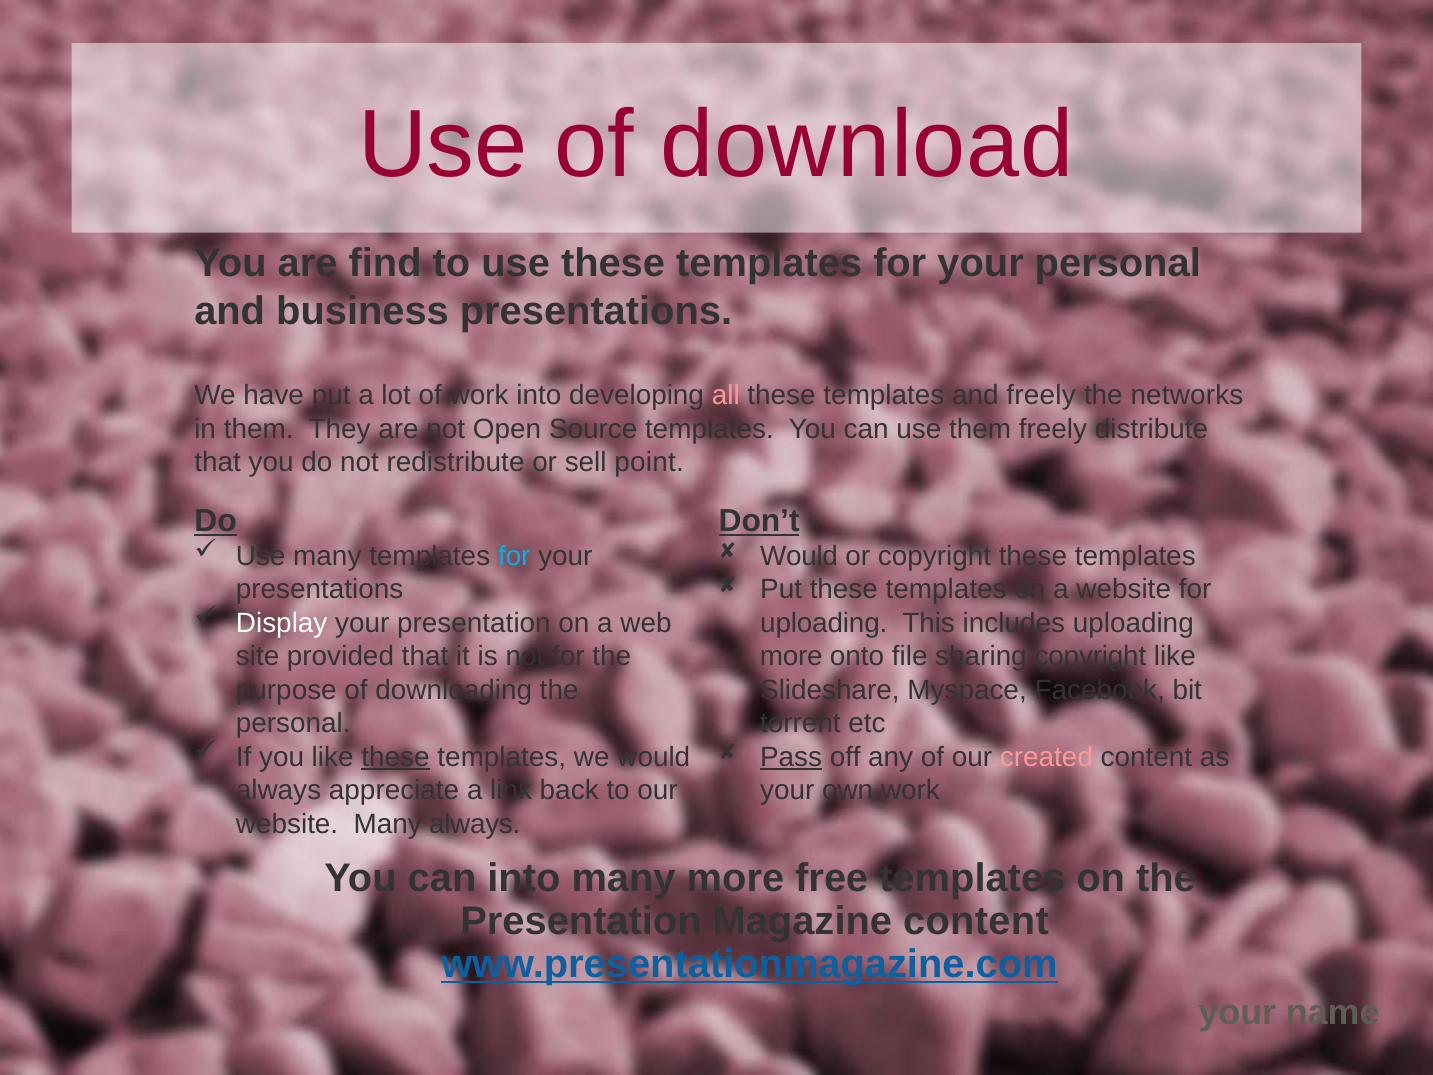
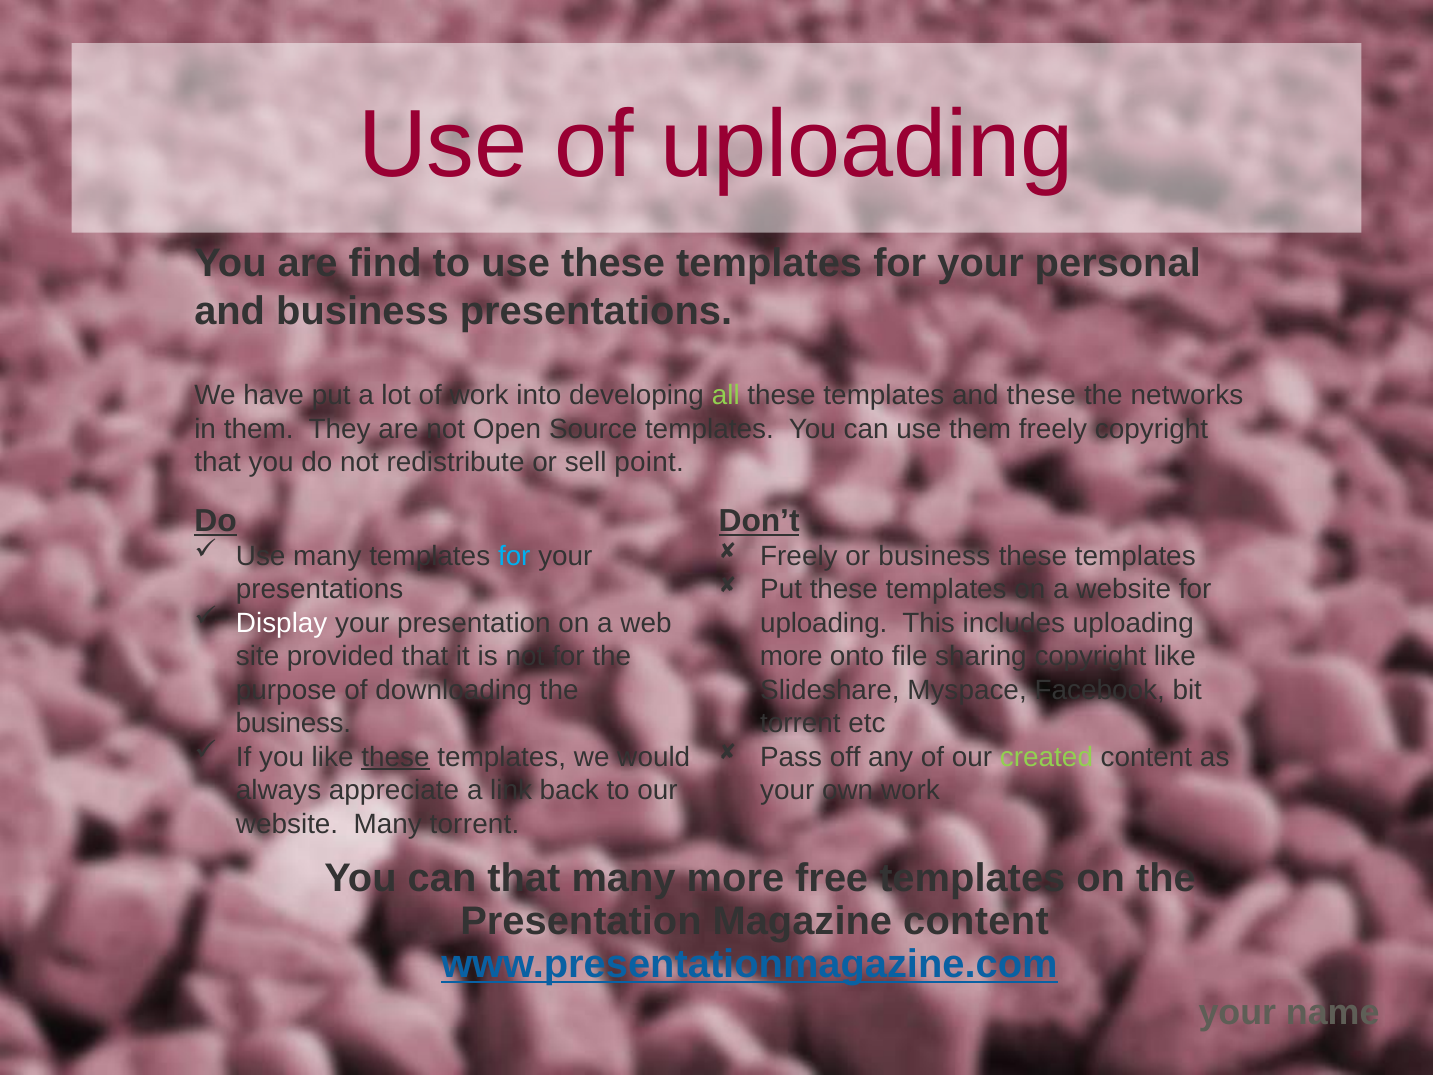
of download: download -> uploading (867, 144)
all colour: pink -> light green (726, 396)
and freely: freely -> these (1041, 396)
freely distribute: distribute -> copyright (1151, 429)
Would: Would -> Freely (799, 556)
or copyright: copyright -> business (934, 556)
personal: personal -> business (293, 723)
Pass underline: present -> none (791, 757)
created colour: pink -> light green (1046, 757)
Many always: always -> torrent (474, 824)
can into: into -> that (524, 878)
